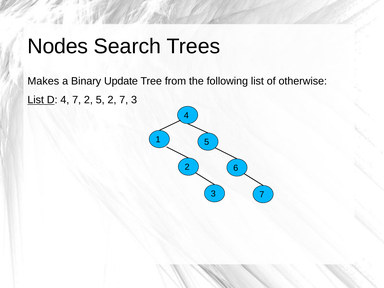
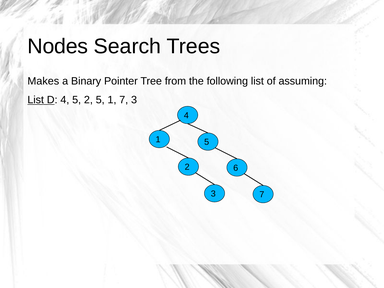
Update: Update -> Pointer (121, 81)
otherwise: otherwise -> assuming (303, 81)
D 4 7: 7 -> 5 (77, 100)
5 2: 2 -> 1 (112, 100)
